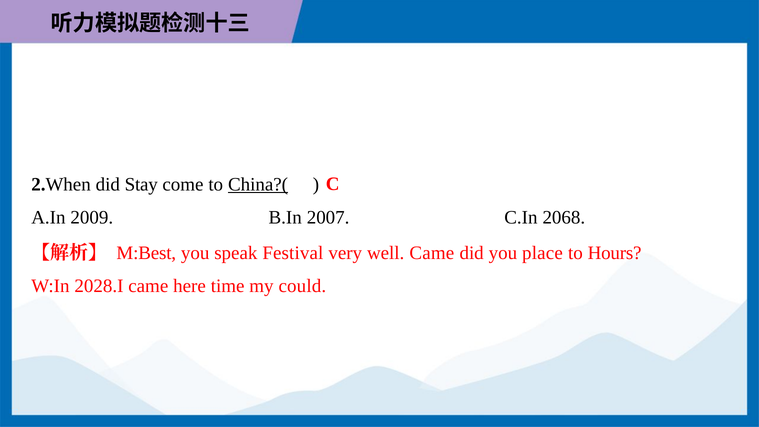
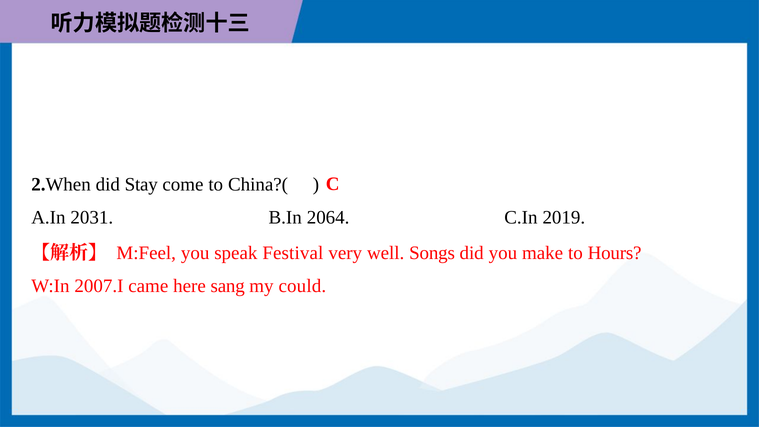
China?( underline: present -> none (258, 184)
2009: 2009 -> 2031 (92, 218)
2007: 2007 -> 2064 (328, 218)
2068: 2068 -> 2019 (564, 218)
M:Best: M:Best -> M:Feel (146, 253)
well Came: Came -> Songs (432, 253)
place: place -> make (543, 253)
2028.I: 2028.I -> 2007.I (99, 286)
time: time -> sang (228, 286)
